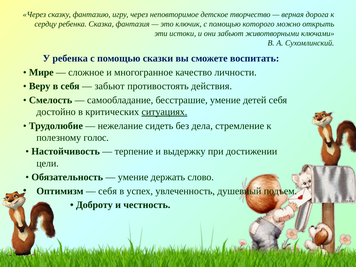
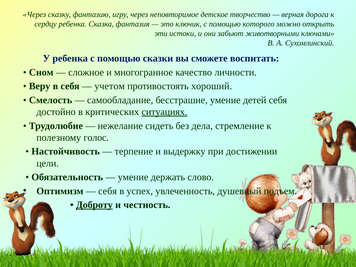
Мире: Мире -> Сном (41, 72)
забьют: забьют -> учетом (110, 86)
действия: действия -> хороший (212, 86)
Доброту underline: none -> present (94, 205)
